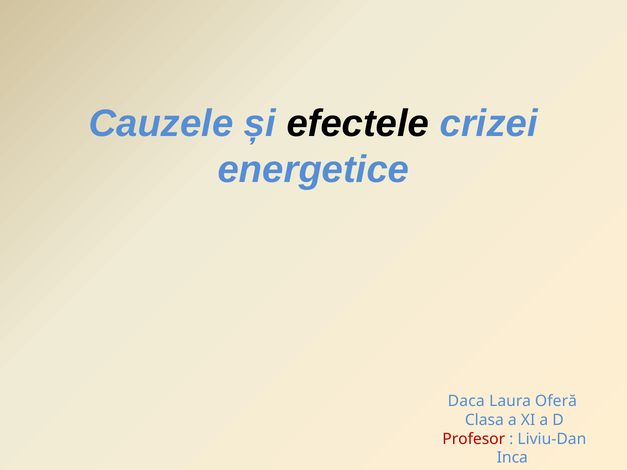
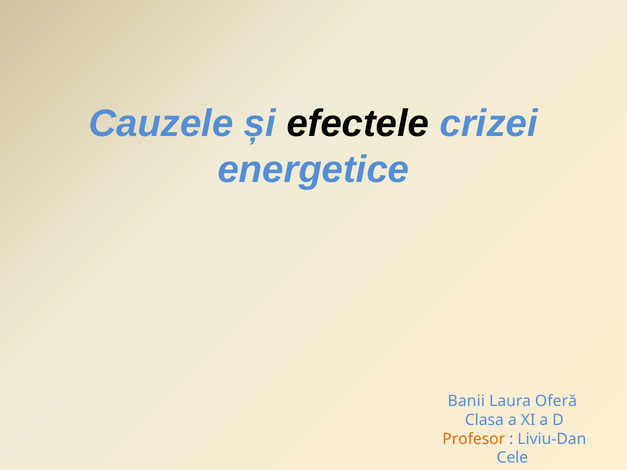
Daca: Daca -> Banii (466, 402)
Profesor colour: red -> orange (474, 439)
Inca: Inca -> Cele (512, 458)
